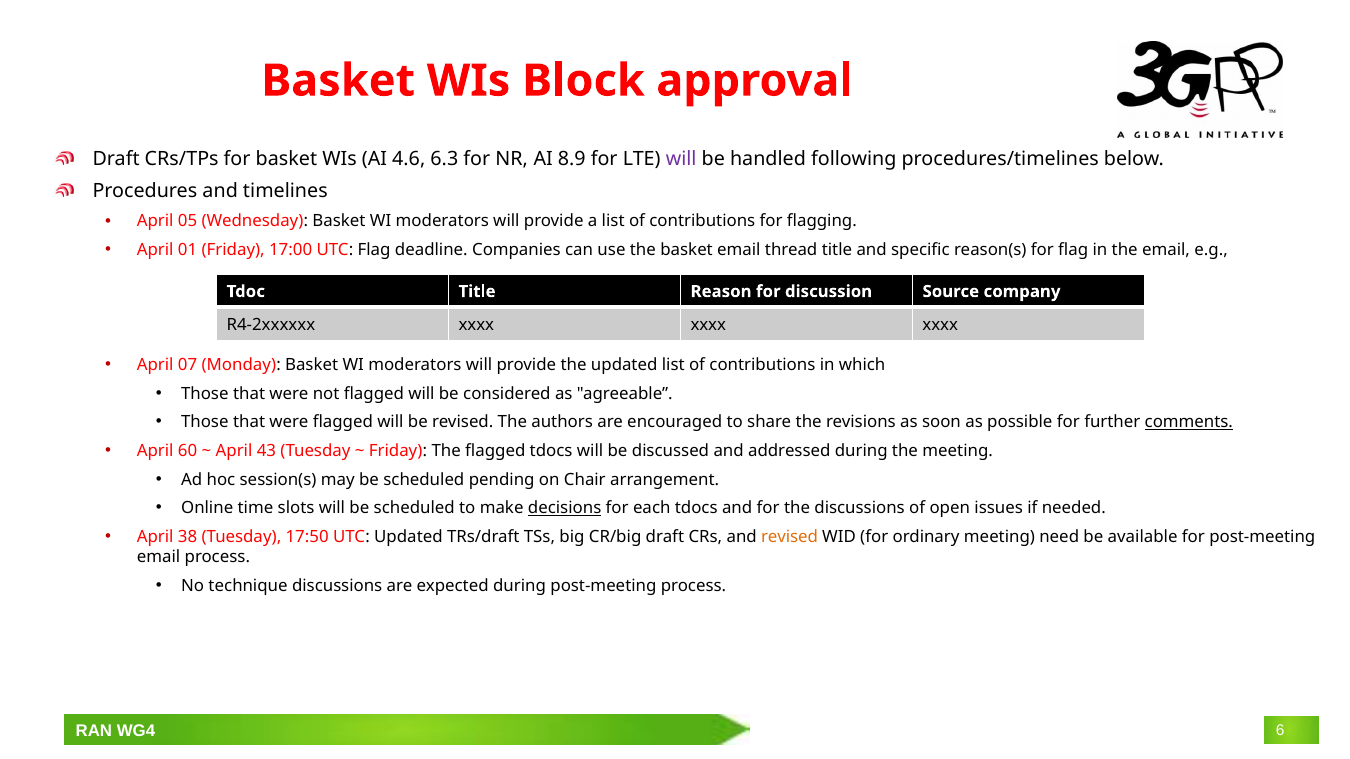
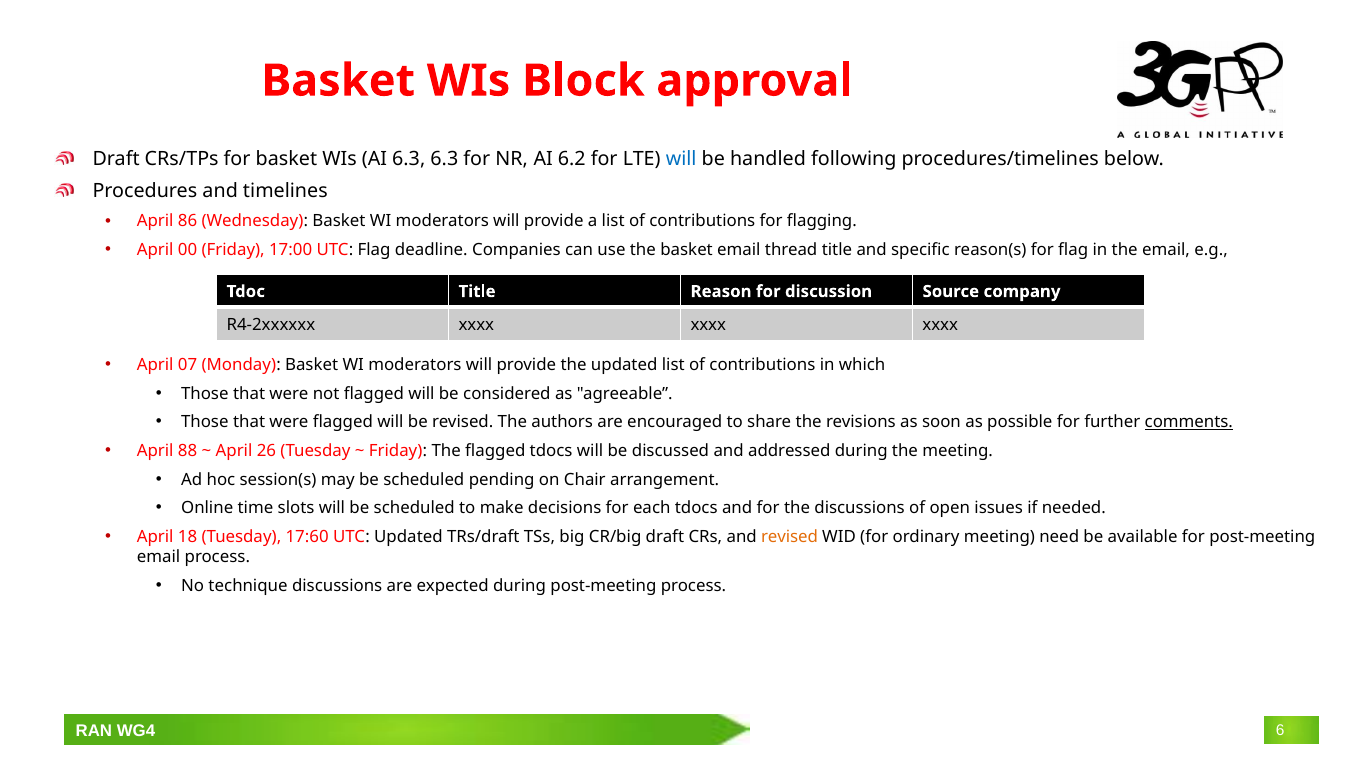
AI 4.6: 4.6 -> 6.3 (409, 159)
8.9: 8.9 -> 6.2 (572, 159)
will colour: purple -> blue (681, 159)
05: 05 -> 86 (188, 222)
01: 01 -> 00 (188, 250)
60: 60 -> 88 (188, 451)
43: 43 -> 26 (266, 451)
decisions underline: present -> none (565, 509)
38: 38 -> 18 (188, 537)
17:50: 17:50 -> 17:60 (307, 537)
